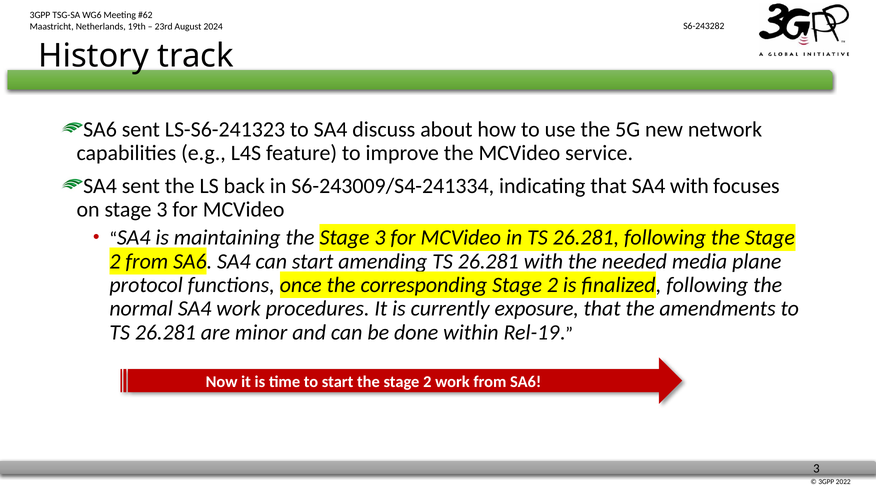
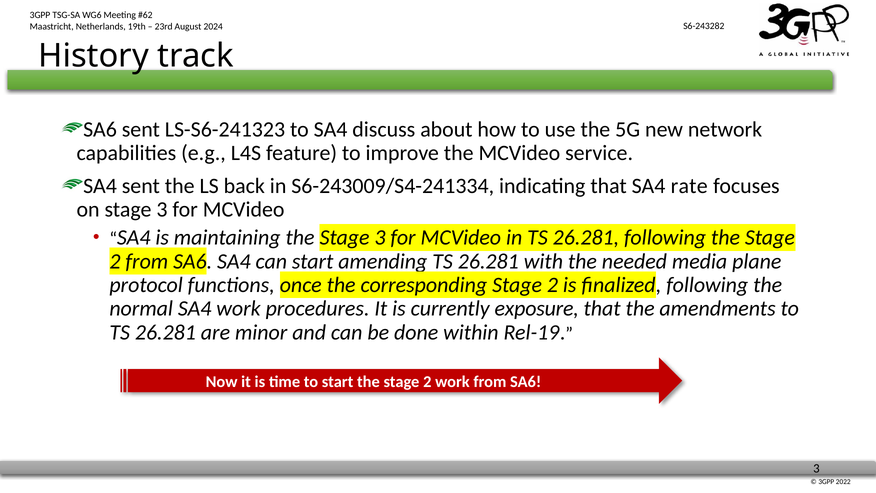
SA4 with: with -> rate (689, 186)
